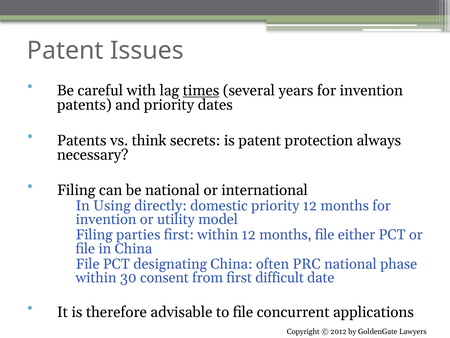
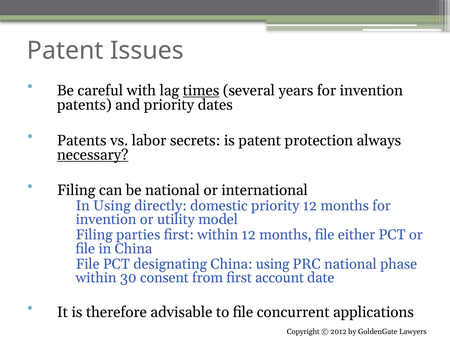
think: think -> labor (149, 140)
necessary underline: none -> present (93, 155)
China often: often -> using (273, 264)
difficult: difficult -> account (280, 277)
